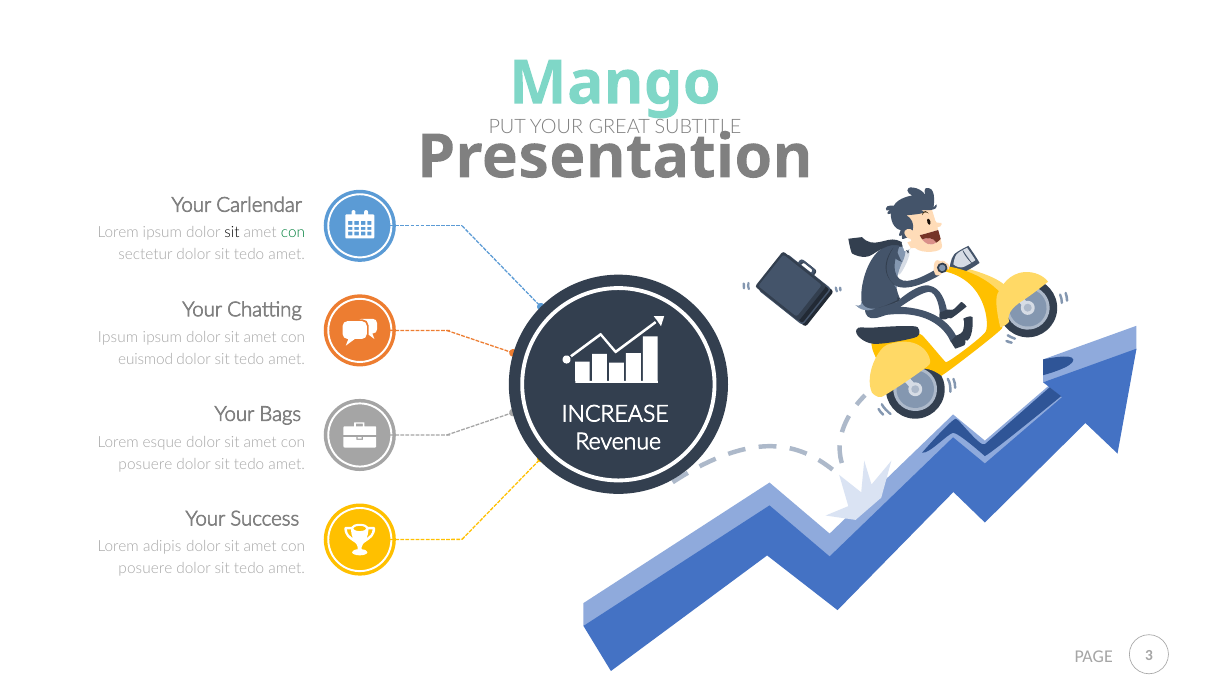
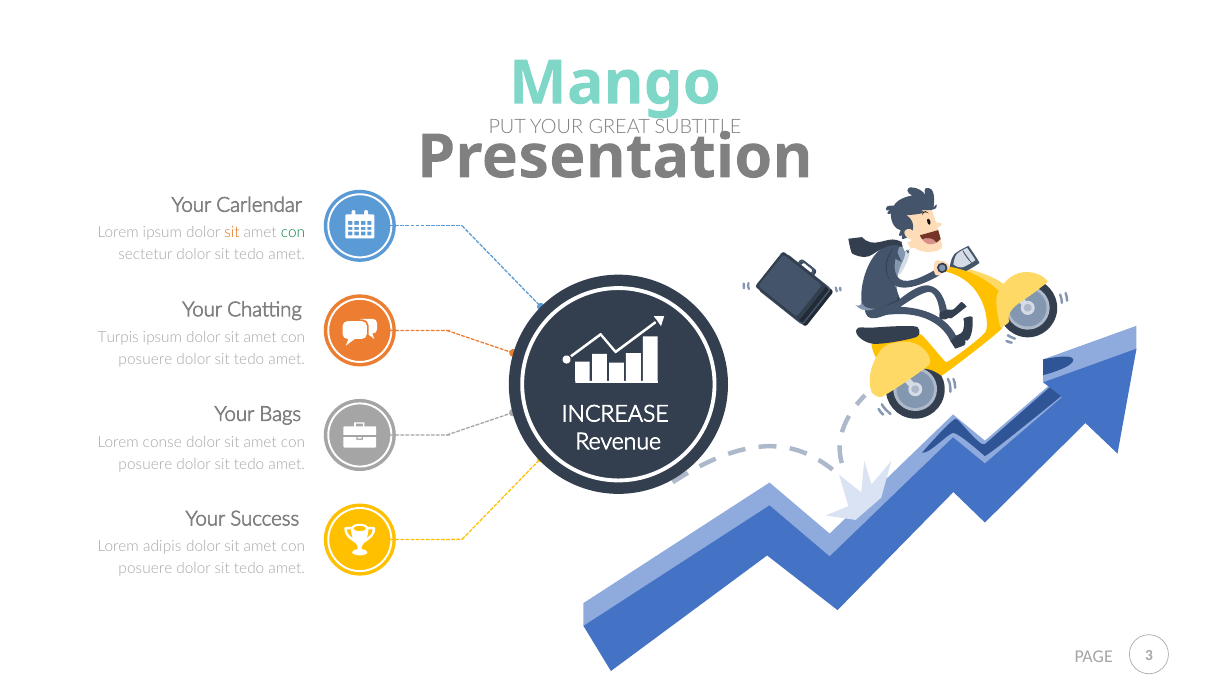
sit colour: black -> orange (232, 233)
Ipsum: Ipsum -> Turpis (118, 337)
euismod: euismod -> posuere (145, 359)
esque: esque -> conse (162, 442)
